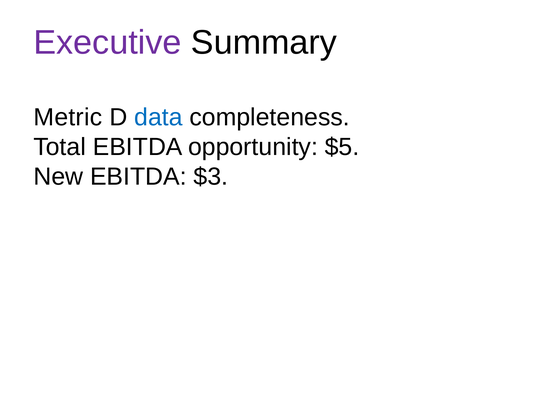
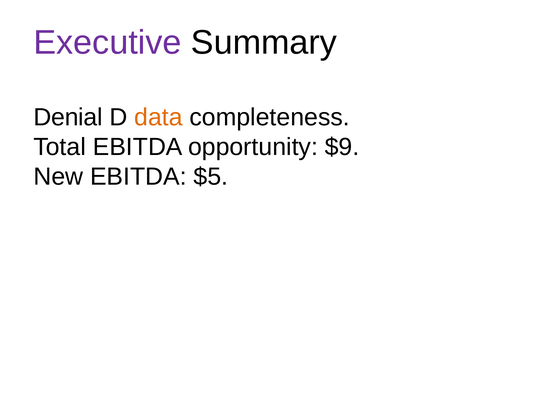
Metric: Metric -> Denial (68, 117)
data colour: blue -> orange (158, 117)
$5: $5 -> $9 (342, 147)
$3: $3 -> $5 (211, 177)
